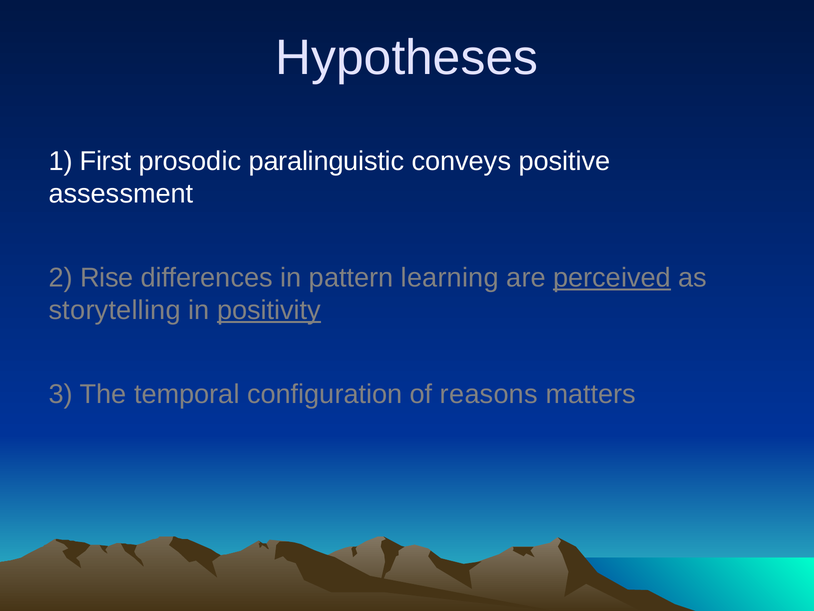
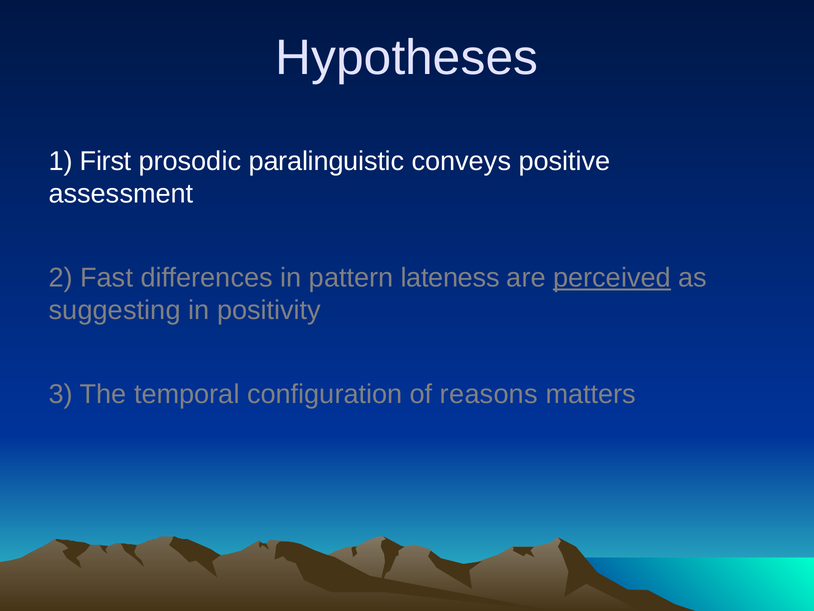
Rise: Rise -> Fast (107, 278)
learning: learning -> lateness (450, 278)
storytelling: storytelling -> suggesting (115, 310)
positivity underline: present -> none (269, 310)
